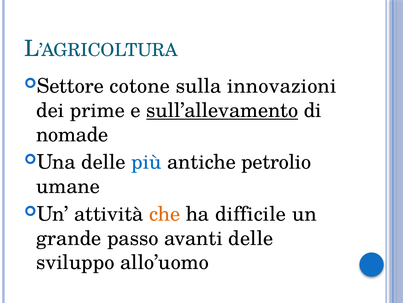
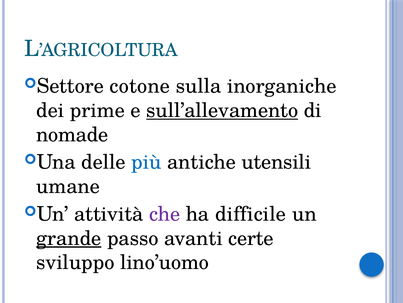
innovazioni: innovazioni -> inorganiche (282, 86)
petrolio: petrolio -> utensili (276, 162)
che colour: orange -> purple (165, 214)
grande underline: none -> present (69, 238)
avanti delle: delle -> certe (251, 238)
allo’uomo: allo’uomo -> lino’uomo (165, 262)
